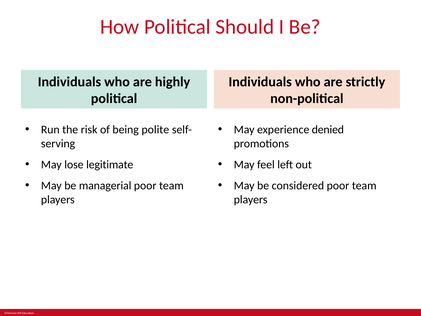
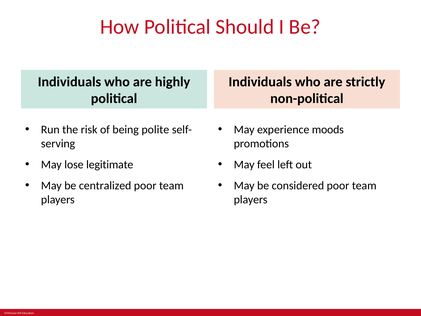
denied: denied -> moods (328, 129)
managerial: managerial -> centralized (105, 186)
